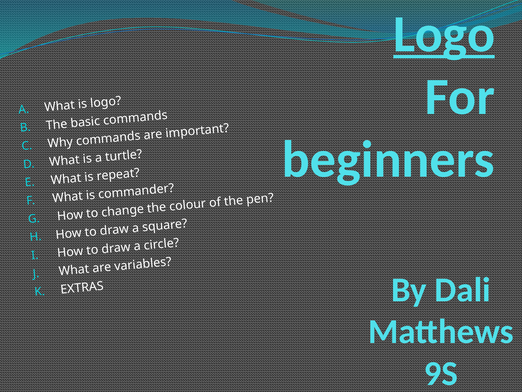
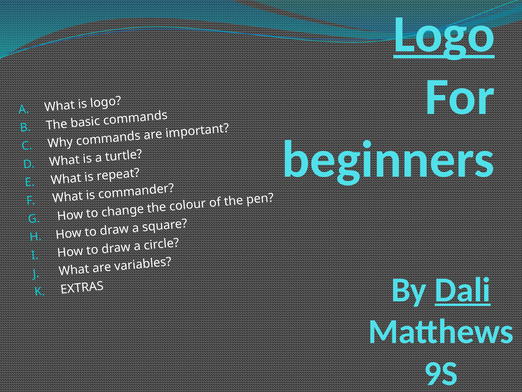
Dali underline: none -> present (463, 290)
